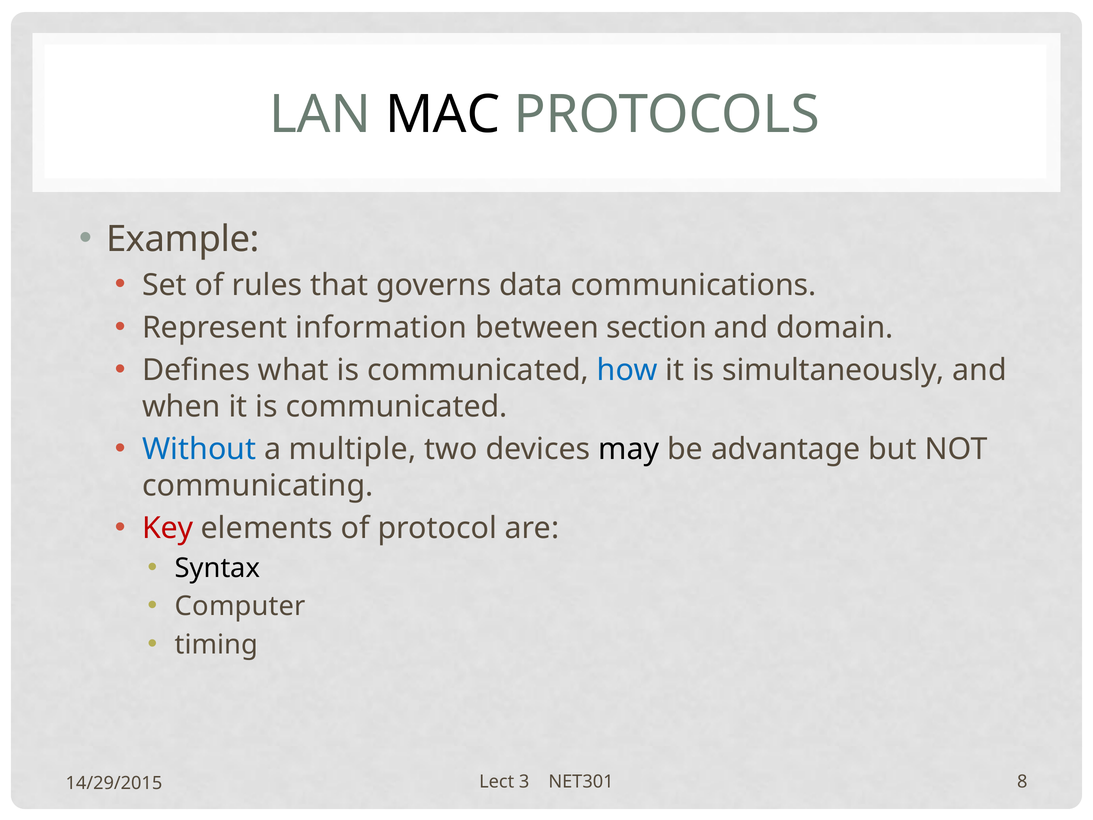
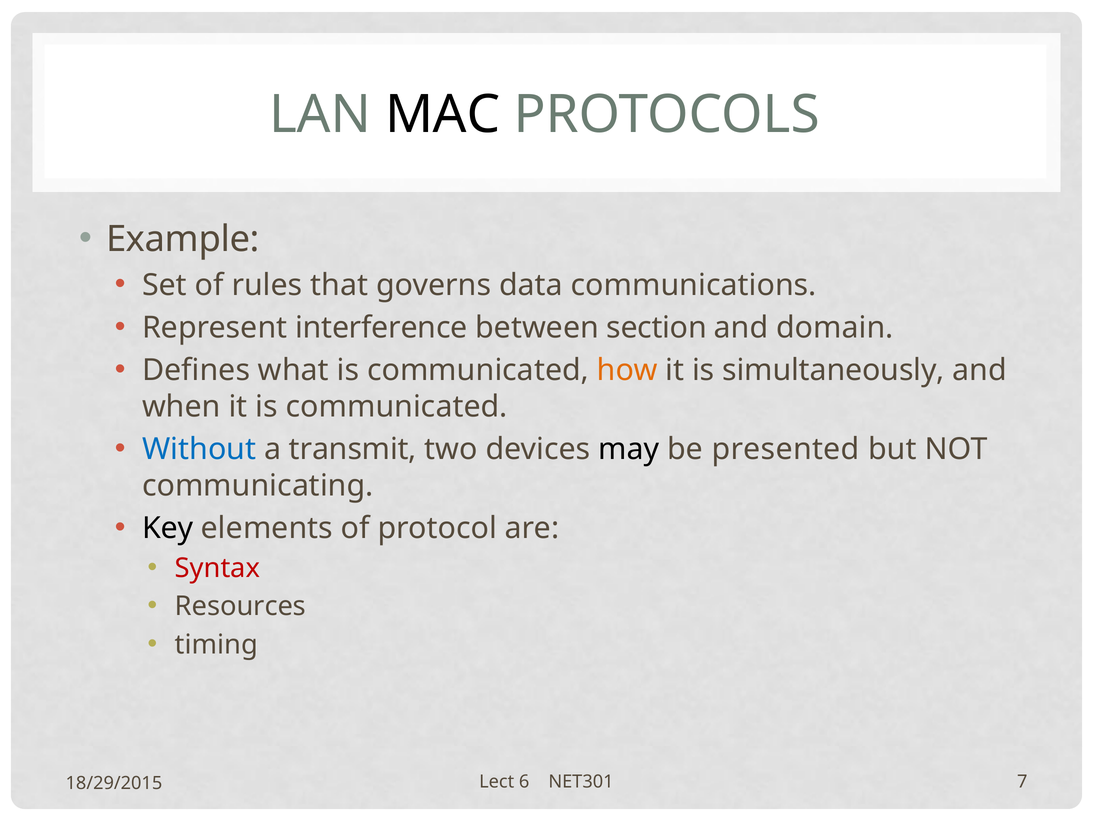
information: information -> interference (381, 328)
how colour: blue -> orange (627, 370)
multiple: multiple -> transmit (353, 449)
advantage: advantage -> presented (786, 449)
Key colour: red -> black (168, 528)
Syntax colour: black -> red (218, 568)
Computer: Computer -> Resources (240, 606)
3: 3 -> 6 (524, 781)
8: 8 -> 7 (1022, 781)
14/29/2015: 14/29/2015 -> 18/29/2015 (114, 783)
